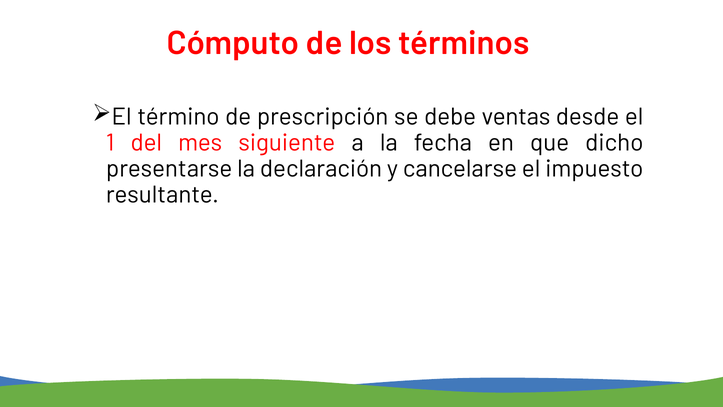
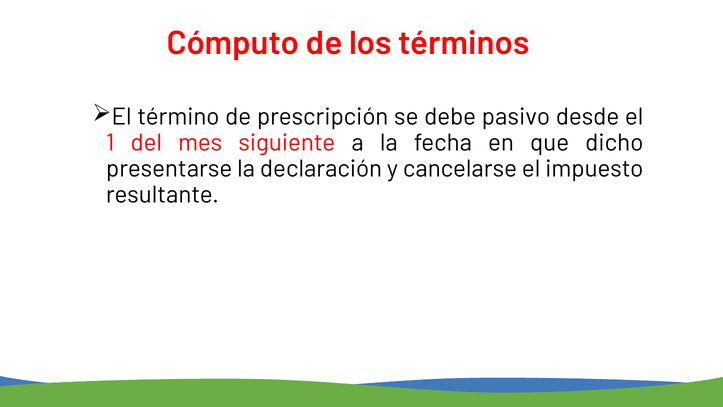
ventas: ventas -> pasivo (516, 117)
